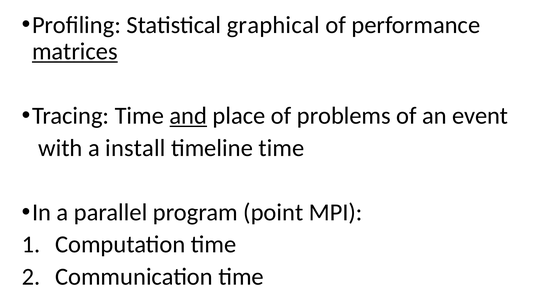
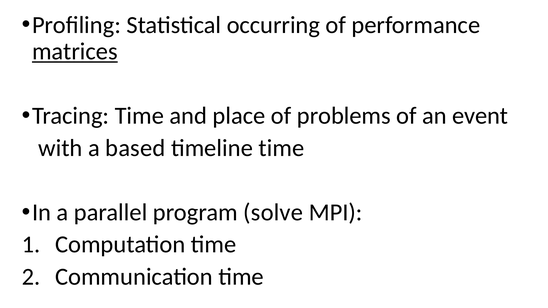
graphical: graphical -> occurring (273, 25)
and underline: present -> none (188, 116)
install: install -> based (135, 148)
point: point -> solve (273, 213)
